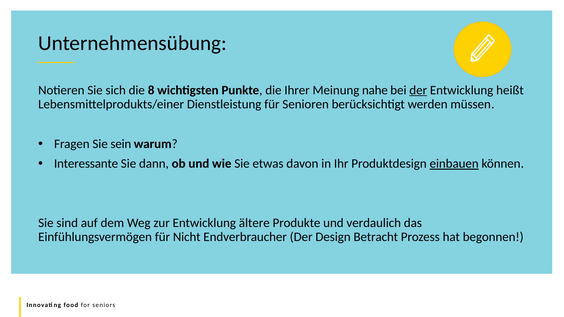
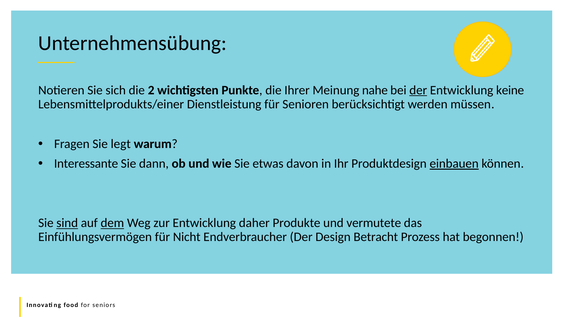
8: 8 -> 2 (151, 90)
heißt: heißt -> keine (510, 90)
sein: sein -> legt (121, 144)
sind underline: none -> present (67, 223)
dem underline: none -> present (112, 223)
ältere: ältere -> daher (254, 223)
verdaulich: verdaulich -> vermutete (374, 223)
